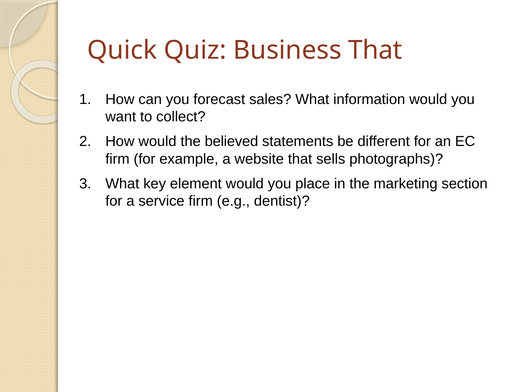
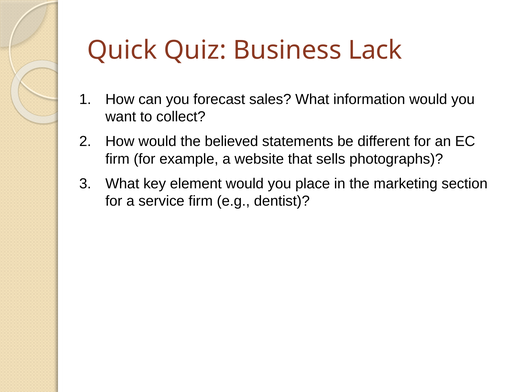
Business That: That -> Lack (375, 50)
